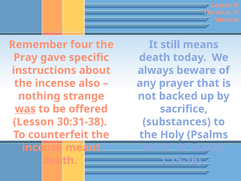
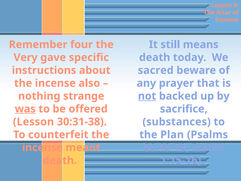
Pray: Pray -> Very (26, 57)
always: always -> sacred (156, 70)
not underline: none -> present (147, 96)
Holy: Holy -> Plan (172, 134)
